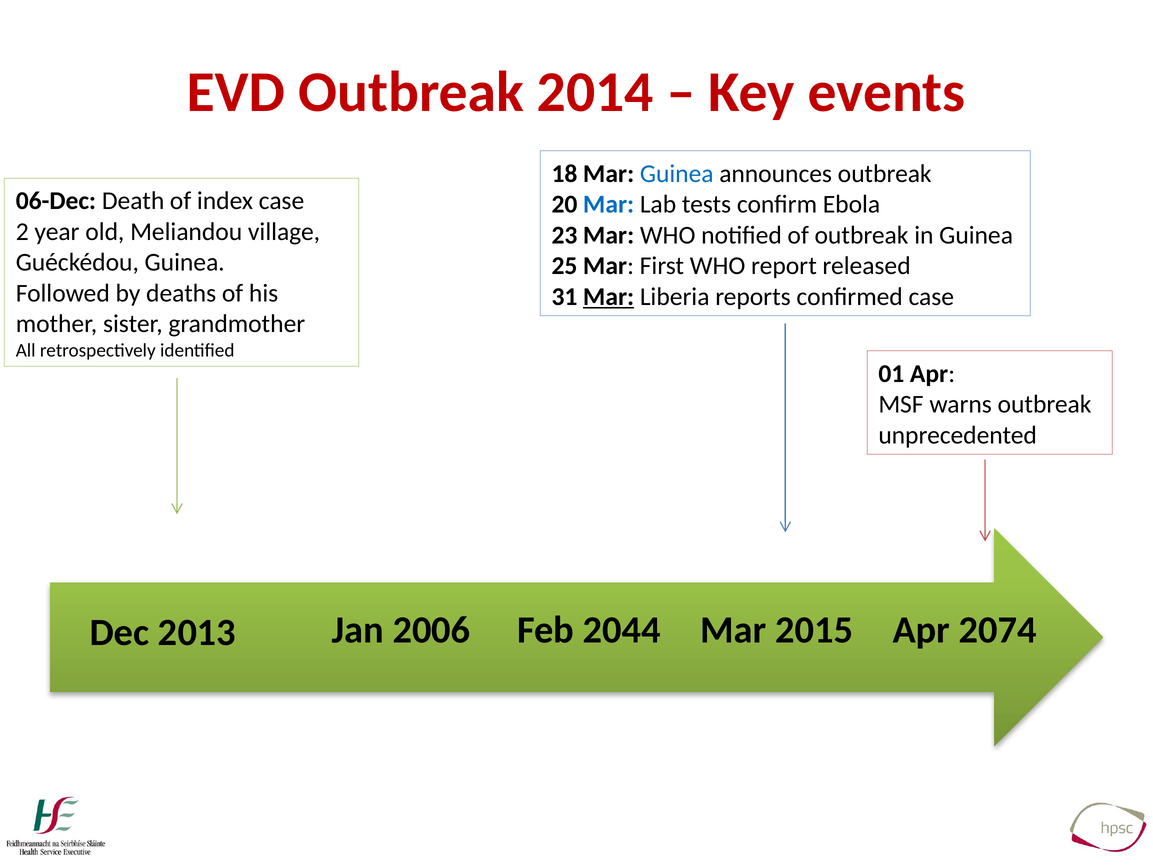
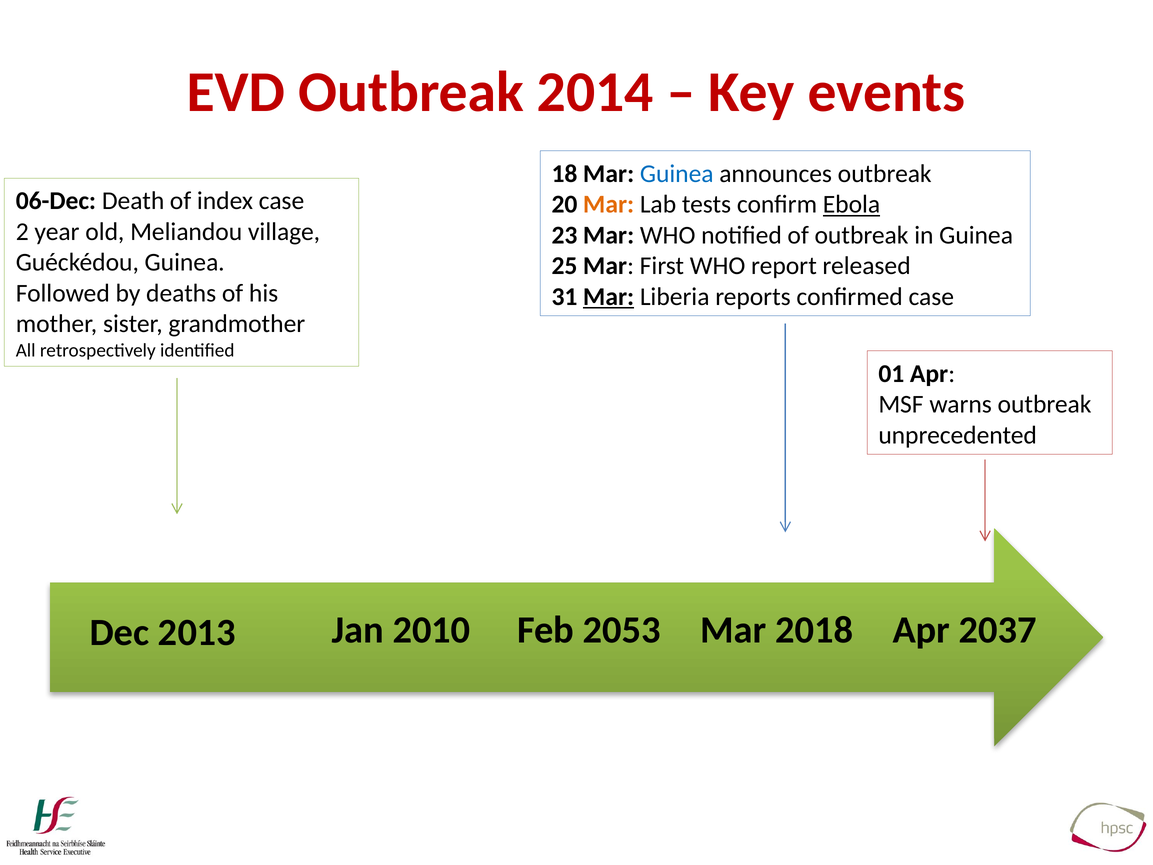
Mar colour: blue -> orange (609, 204)
Ebola underline: none -> present (851, 204)
2006: 2006 -> 2010 (431, 630)
2044: 2044 -> 2053 (622, 630)
2015: 2015 -> 2018 (814, 630)
2074: 2074 -> 2037 (998, 630)
